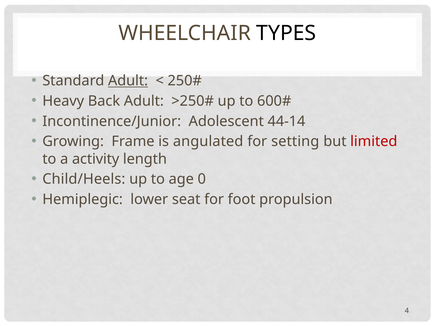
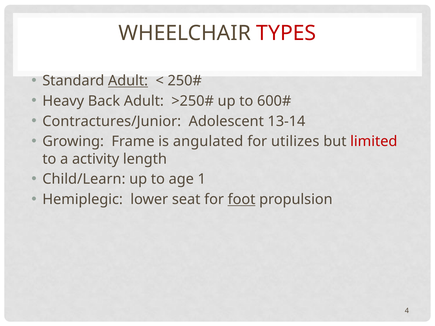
TYPES colour: black -> red (286, 33)
Incontinence/Junior: Incontinence/Junior -> Contractures/Junior (112, 121)
44-14: 44-14 -> 13-14 (286, 121)
setting: setting -> utilizes (295, 142)
Child/Heels: Child/Heels -> Child/Learn (84, 179)
0: 0 -> 1 (202, 179)
foot underline: none -> present (242, 200)
